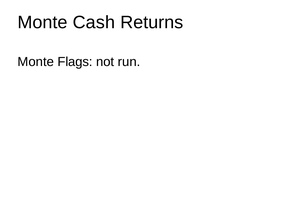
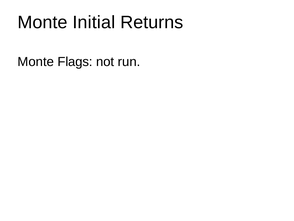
Cash: Cash -> Initial (94, 22)
